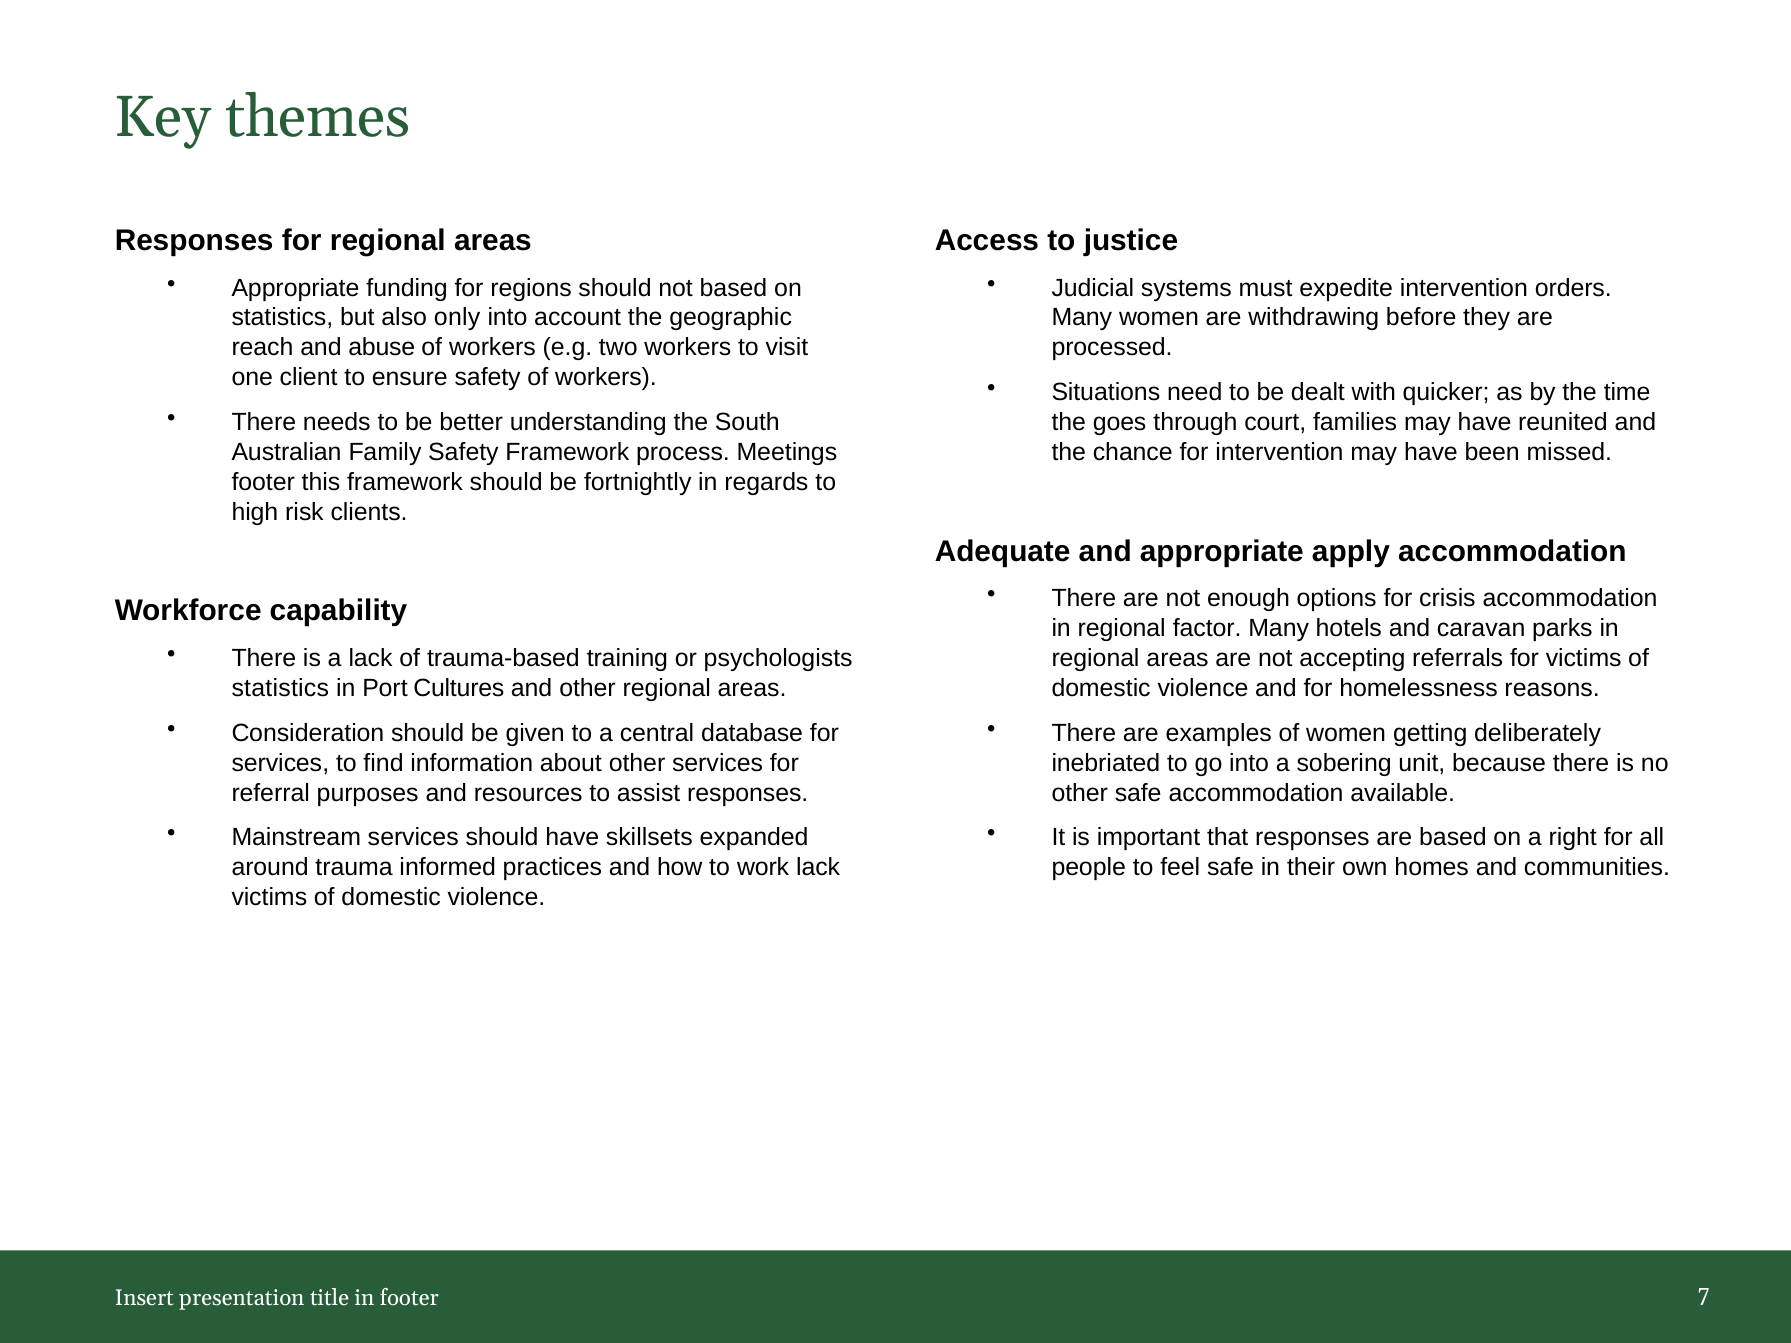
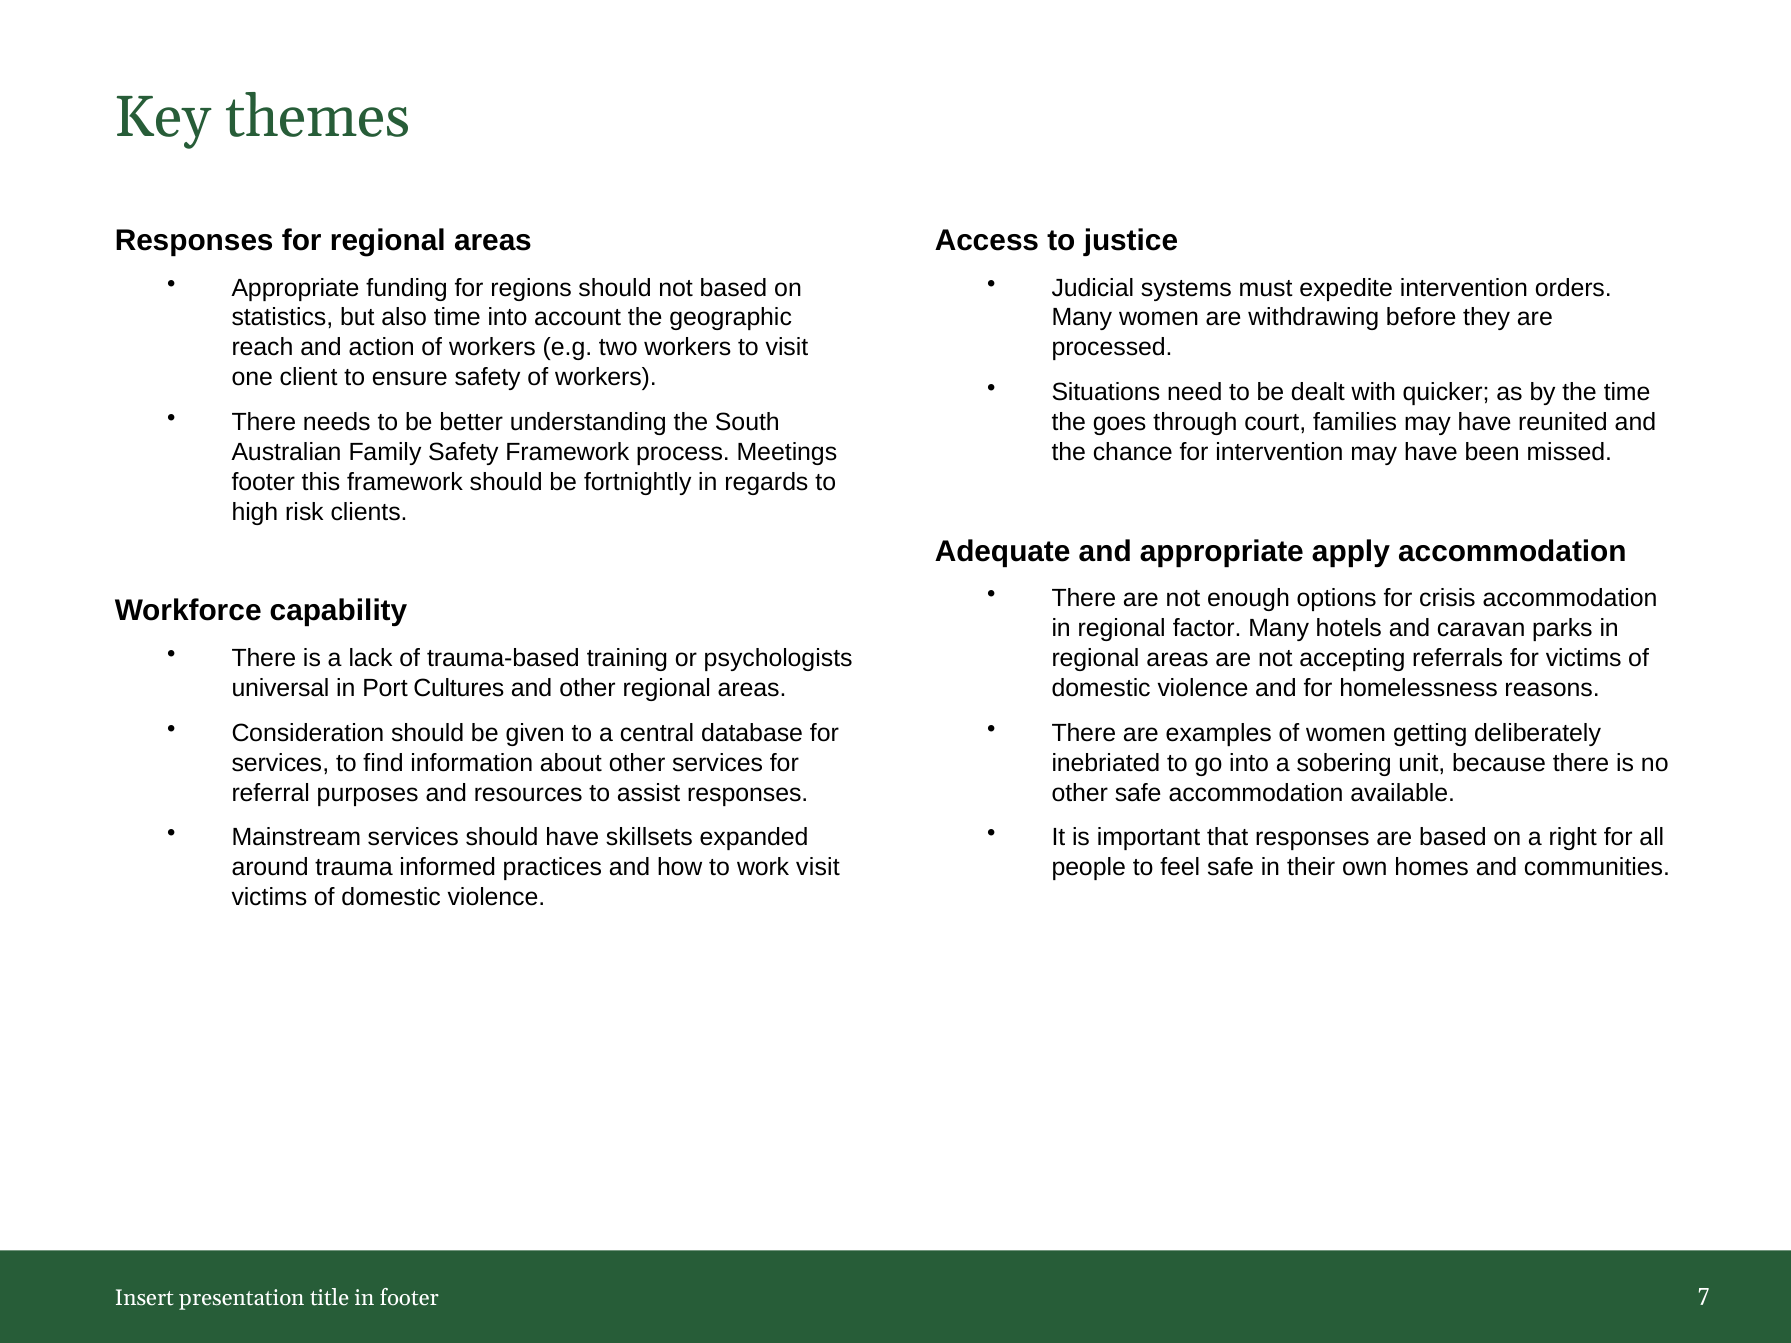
also only: only -> time (457, 318)
abuse: abuse -> action (382, 348)
statistics: statistics -> universal (281, 688)
work lack: lack -> visit (818, 868)
